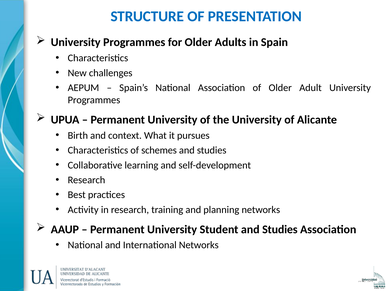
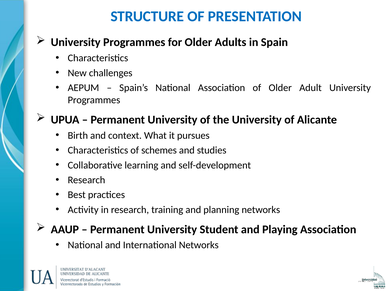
Student and Studies: Studies -> Playing (280, 229)
